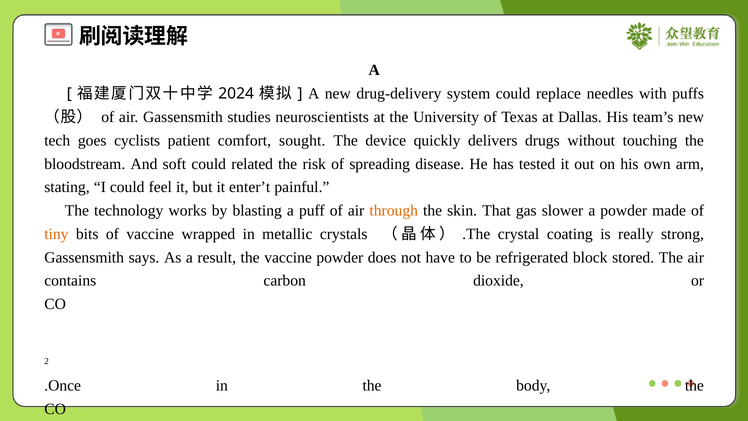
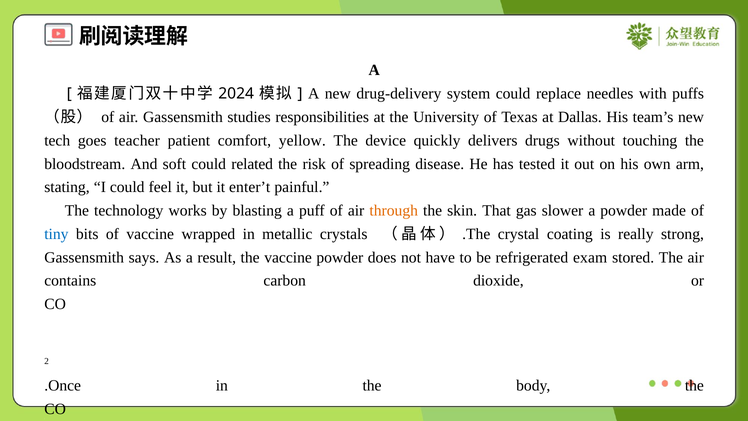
neuroscientists: neuroscientists -> responsibilities (322, 117)
cyclists: cyclists -> teacher (137, 140)
sought: sought -> yellow (302, 140)
tiny colour: orange -> blue (56, 234)
block: block -> exam (590, 257)
